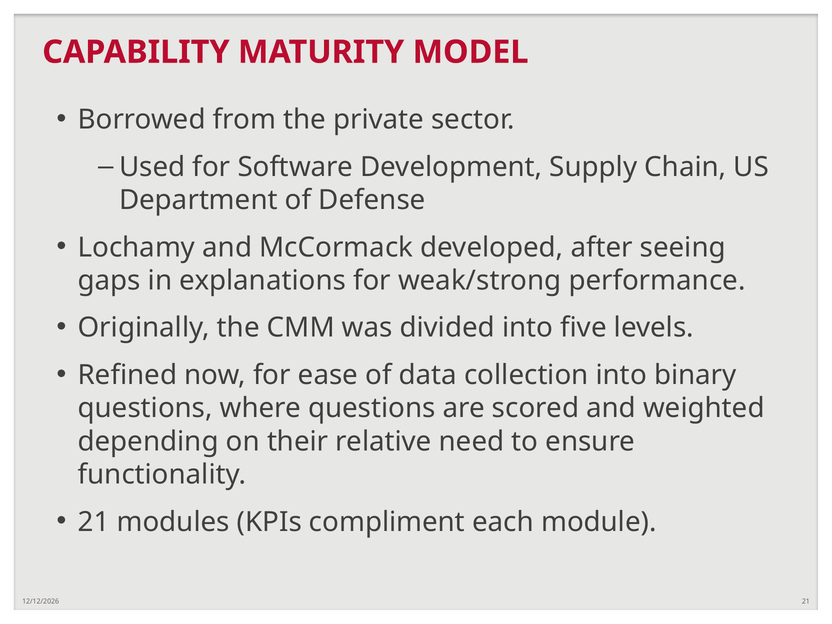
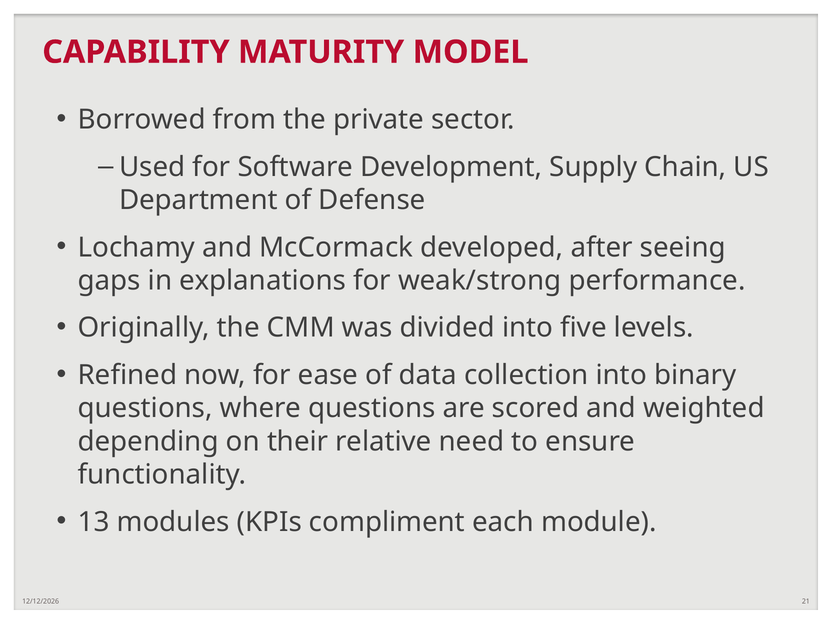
21: 21 -> 13 (94, 522)
